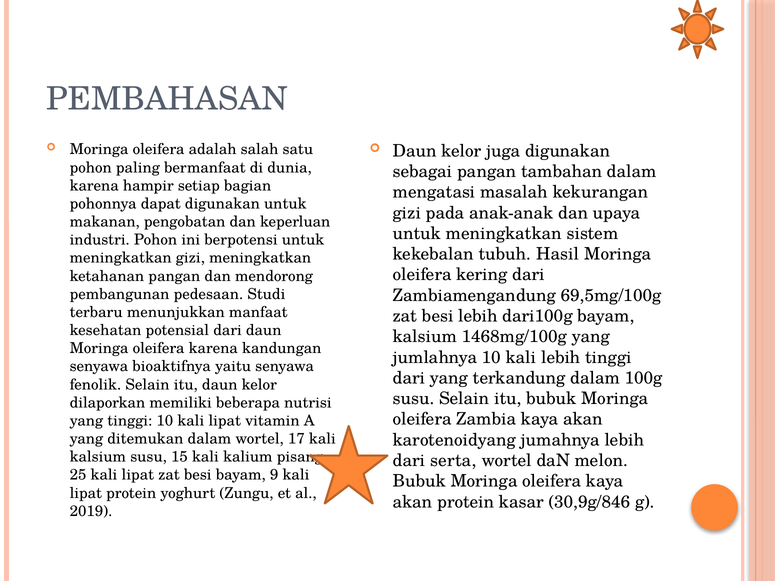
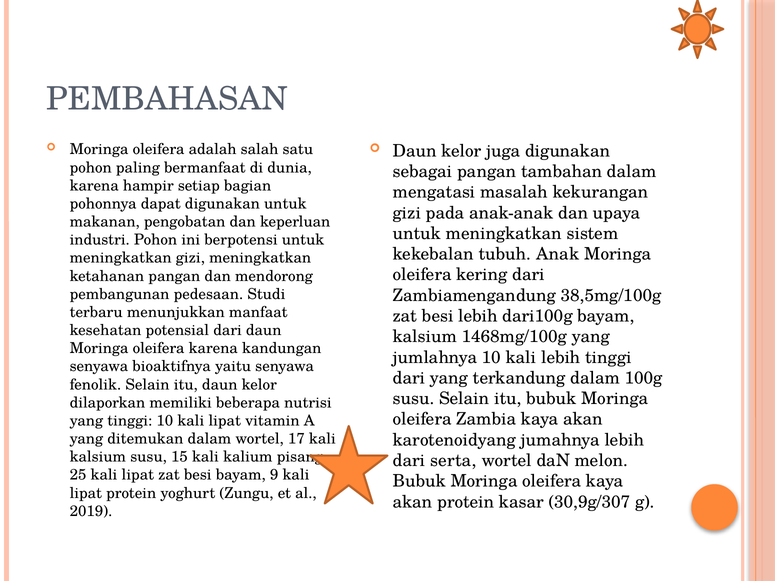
Hasil: Hasil -> Anak (558, 254)
69,5mg/100g: 69,5mg/100g -> 38,5mg/100g (611, 296)
30,9g/846: 30,9g/846 -> 30,9g/307 (589, 502)
